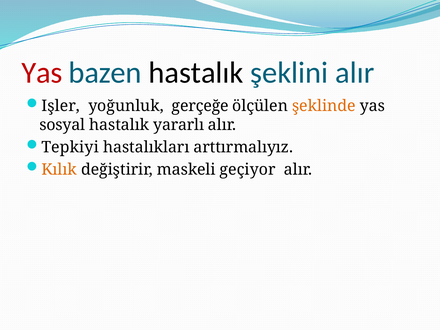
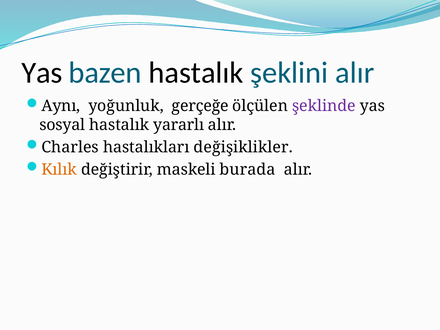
Yas colour: red -> black (42, 73)
Işler: Işler -> Aynı (61, 106)
şeklinde colour: orange -> purple (324, 106)
Tepkiyi: Tepkiyi -> Charles (70, 147)
arttırmalıyız: arttırmalıyız -> değişiklikler (243, 147)
geçiyor: geçiyor -> burada (248, 169)
